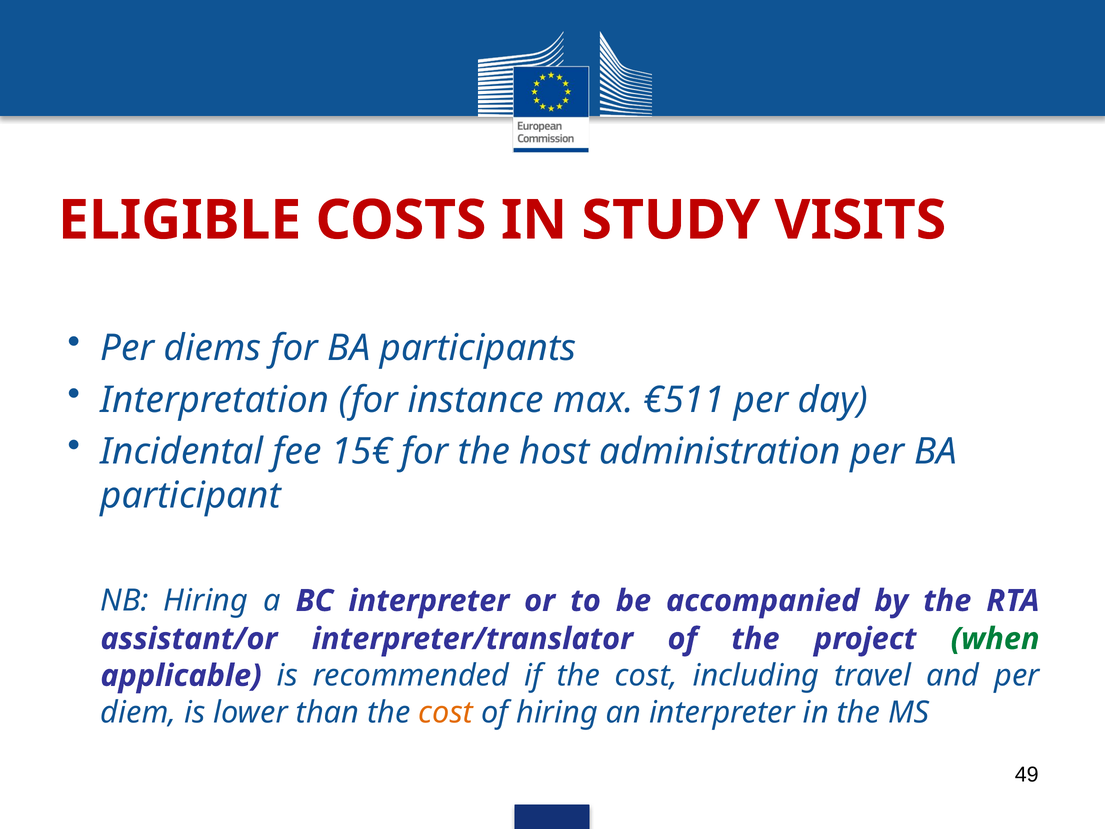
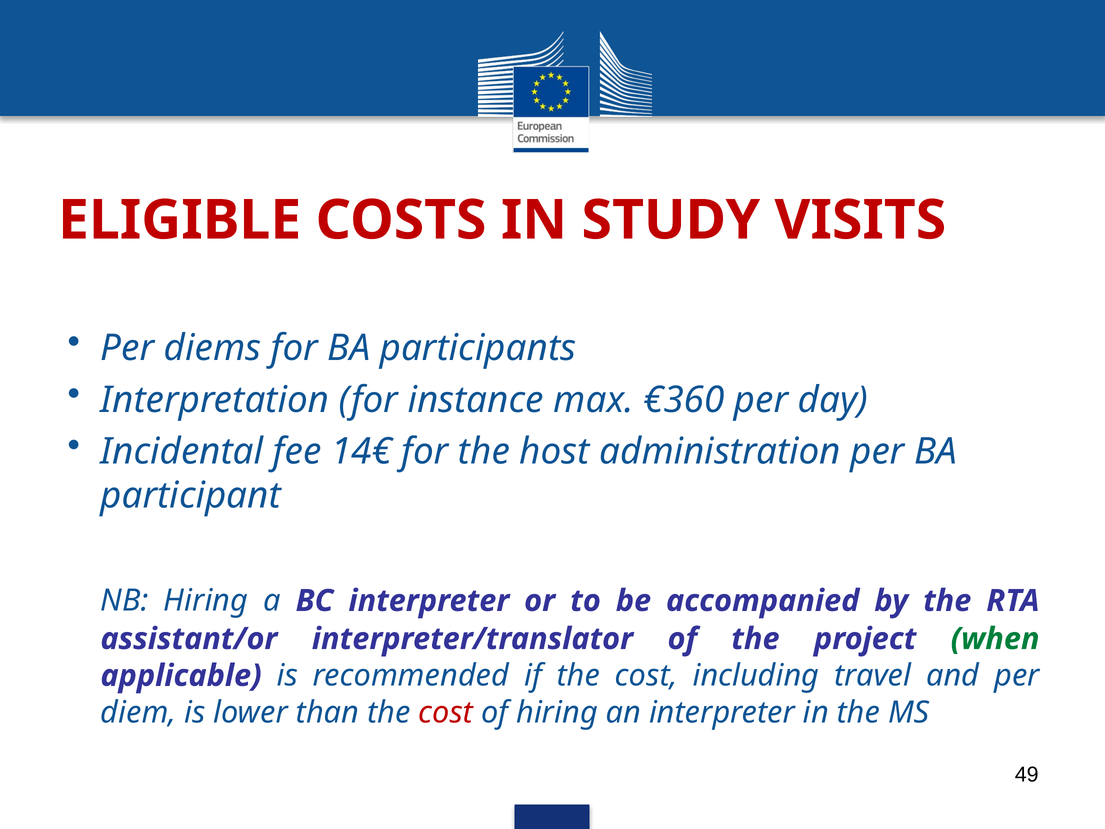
€511: €511 -> €360 (684, 400)
15€: 15€ -> 14€ (361, 451)
cost colour: orange -> red (446, 712)
